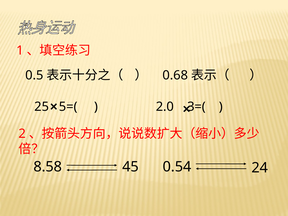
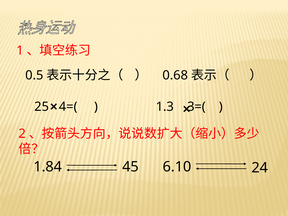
2.0: 2.0 -> 1.3 (165, 107)
5=(: 5=( -> 4=( (68, 107)
8.58: 8.58 -> 1.84 (48, 167)
0.54: 0.54 -> 6.10 (177, 167)
